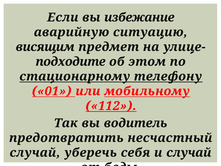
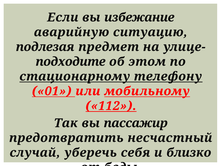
висящим: висящим -> подлезая (45, 47)
водитель: водитель -> пассажир (136, 123)
и случай: случай -> близко (189, 152)
